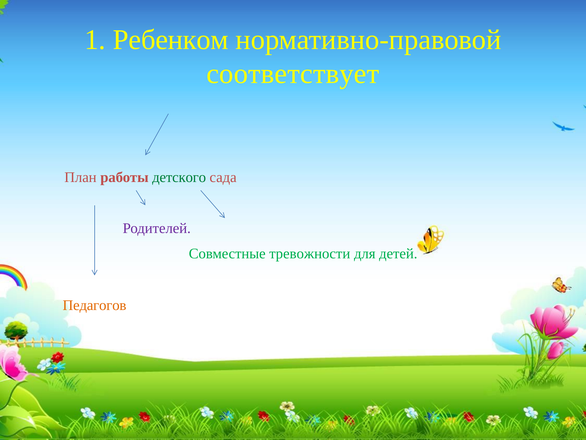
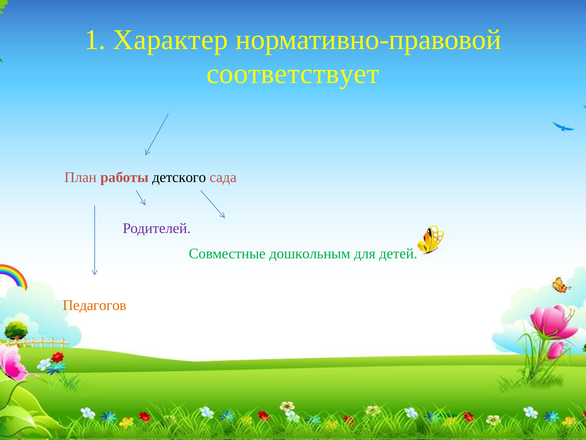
Ребенком: Ребенком -> Характер (171, 40)
детского colour: green -> black (179, 177)
тревожности: тревожности -> дошкольным (310, 253)
